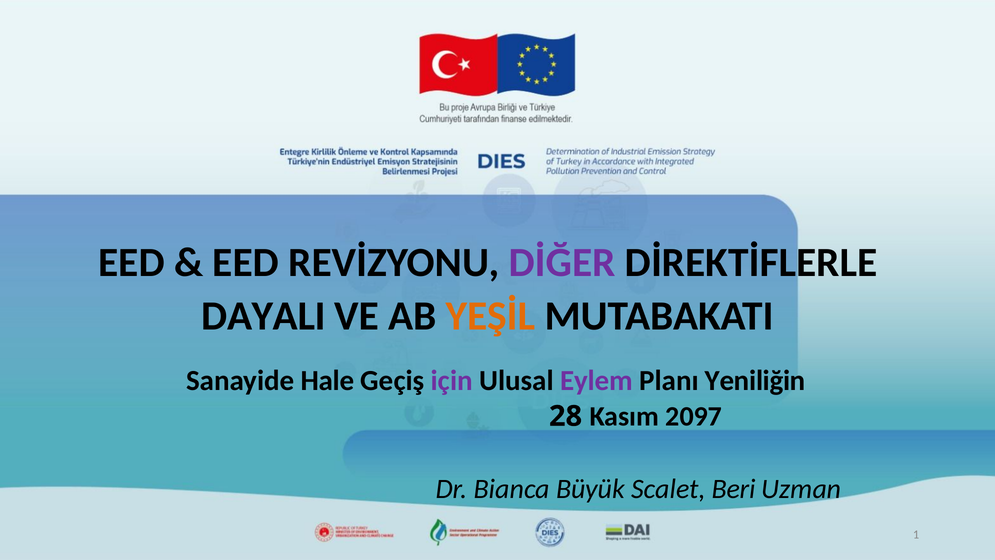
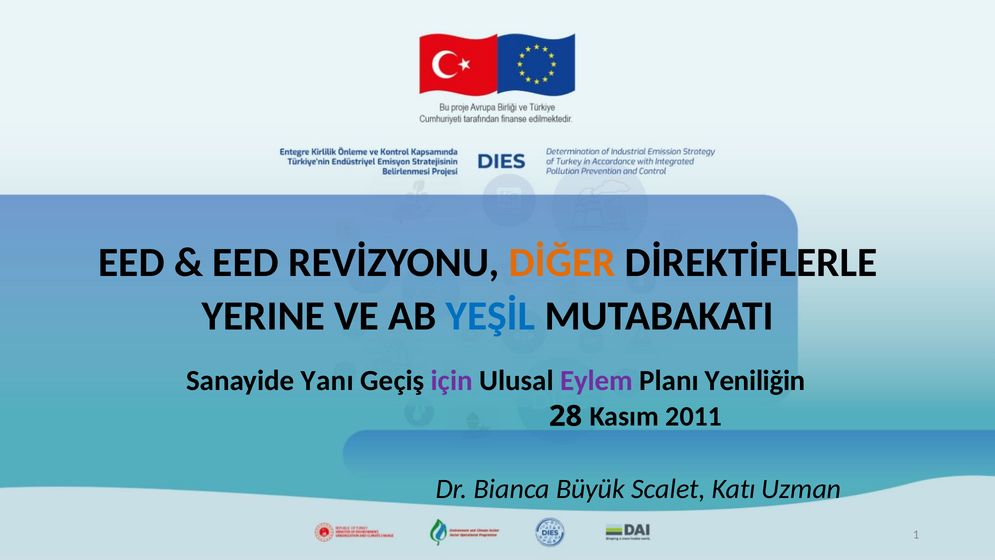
DİĞER colour: purple -> orange (562, 263)
DAYALI: DAYALI -> YERINE (263, 316)
YEŞİL colour: orange -> blue (491, 316)
Hale: Hale -> Yanı (327, 380)
2097: 2097 -> 2011 (694, 416)
Beri: Beri -> Katı (734, 488)
